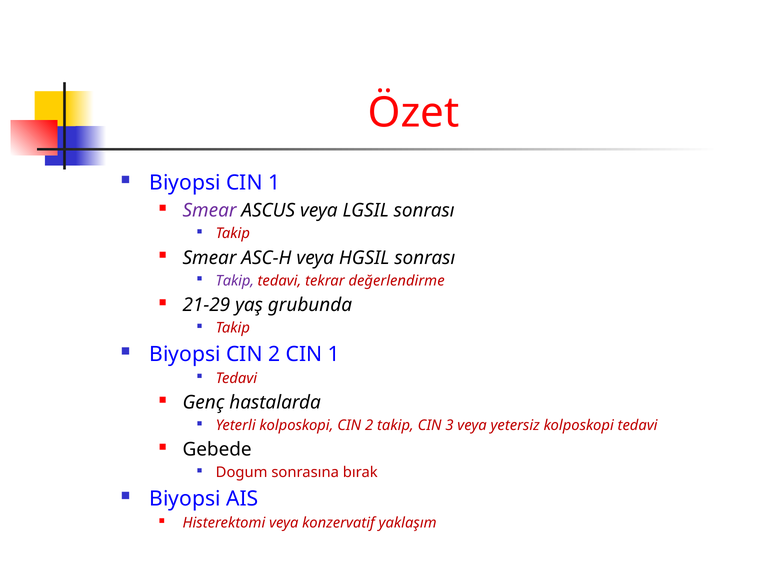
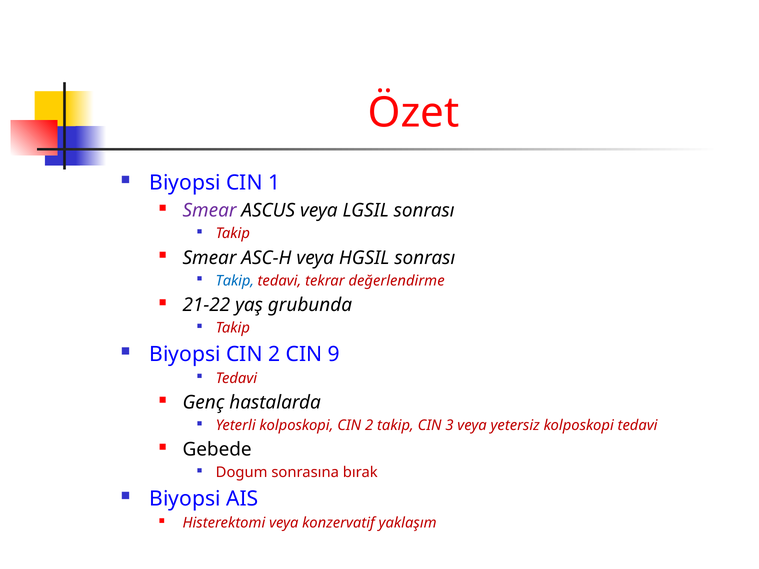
Takip colour: purple -> blue (235, 281)
21-29: 21-29 -> 21-22 (206, 305)
2 CIN 1: 1 -> 9 (334, 354)
